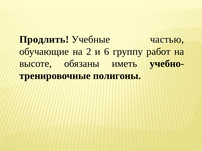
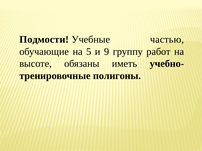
Продлить: Продлить -> Подмости (44, 40)
2: 2 -> 5 (89, 52)
6: 6 -> 9 (107, 52)
